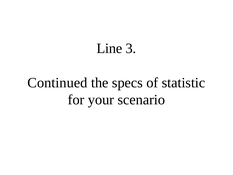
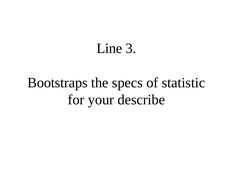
Continued: Continued -> Bootstraps (58, 83)
scenario: scenario -> describe (141, 100)
